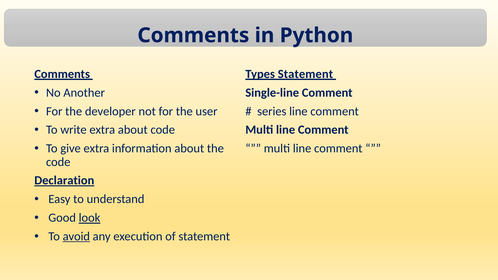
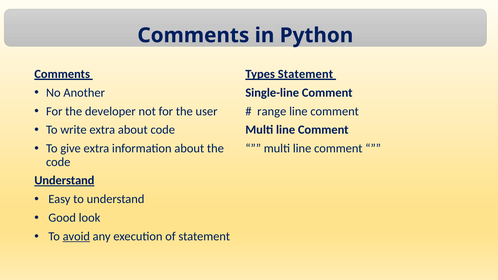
series: series -> range (272, 111)
Declaration: Declaration -> Understand (64, 181)
look underline: present -> none (90, 218)
